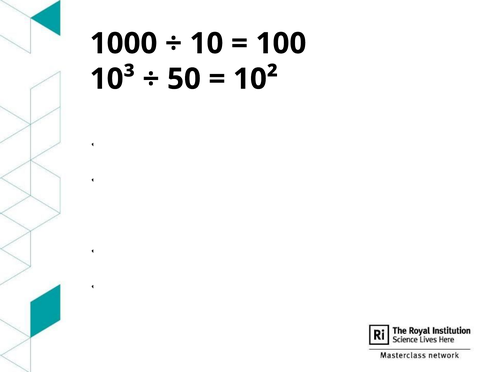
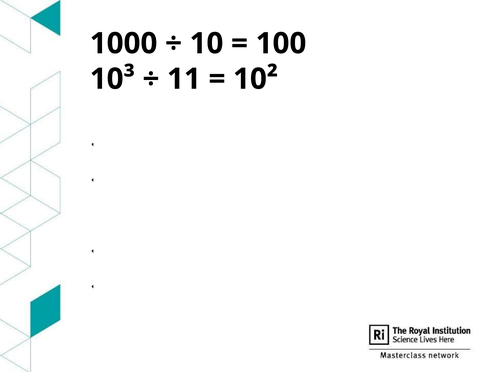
50: 50 -> 11 (184, 79)
